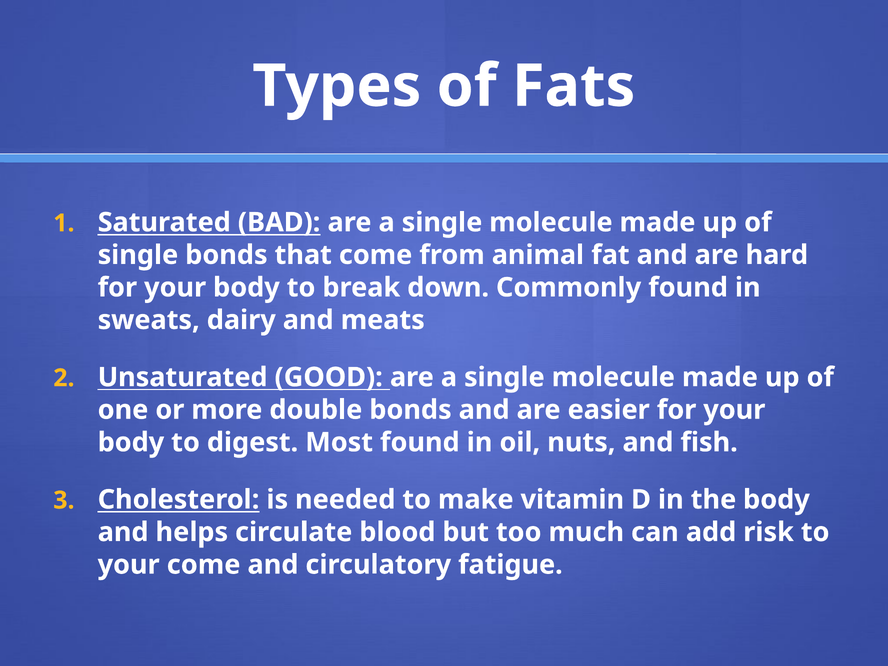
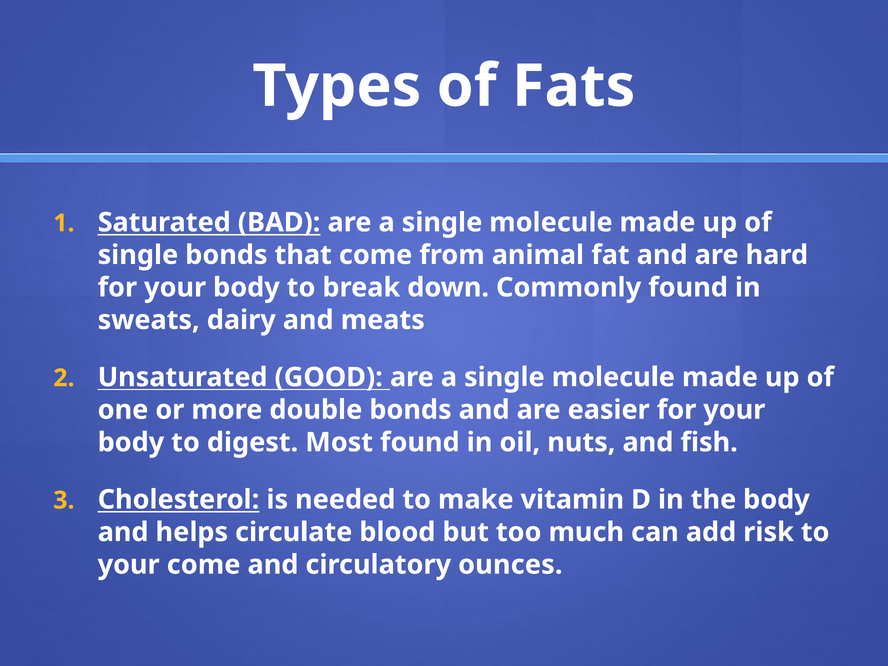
fatigue: fatigue -> ounces (510, 565)
